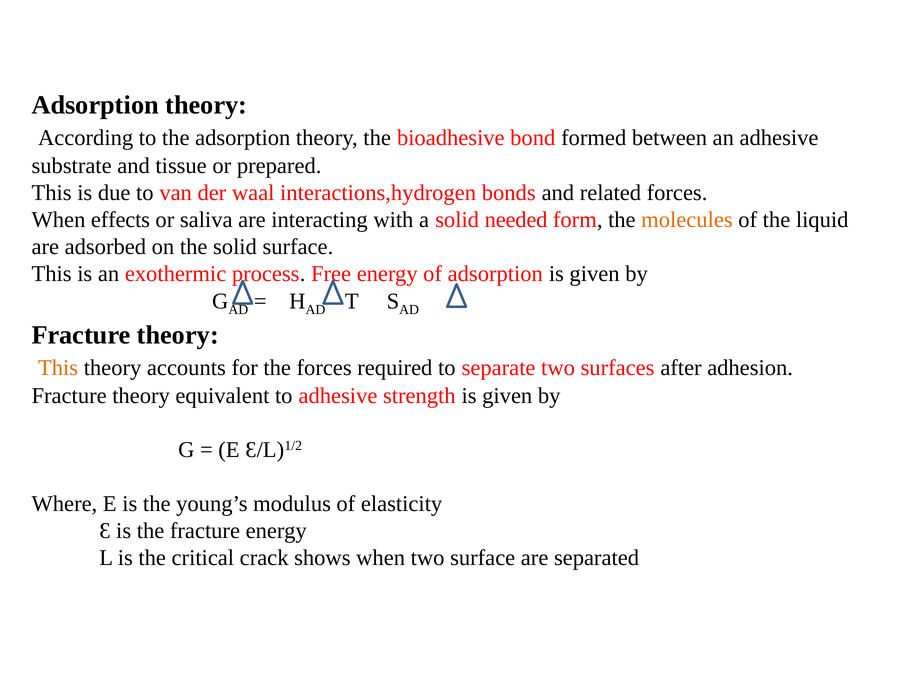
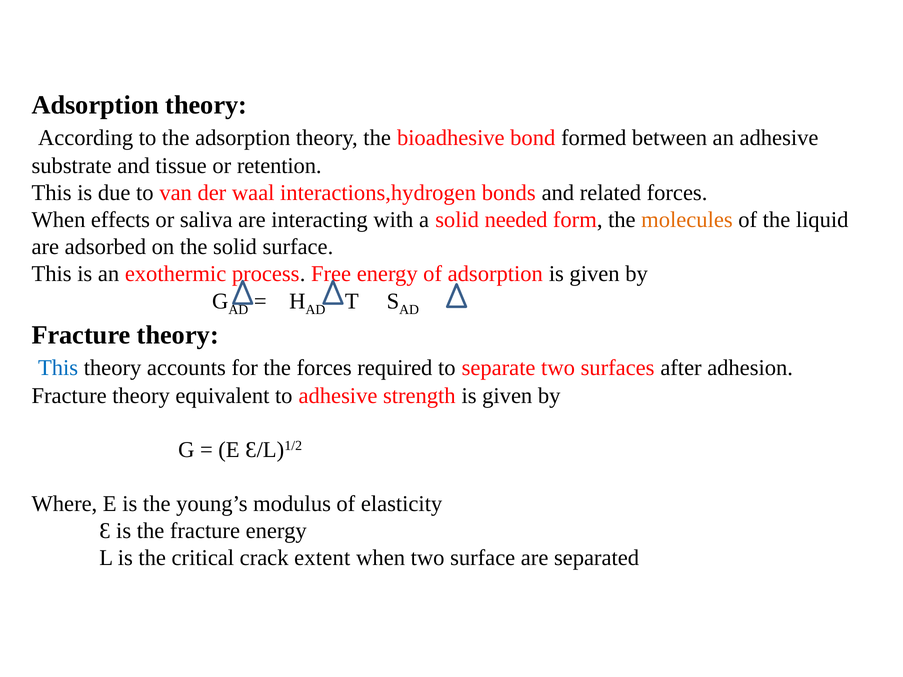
prepared: prepared -> retention (279, 166)
This colour: orange -> blue (58, 368)
shows: shows -> extent (322, 558)
